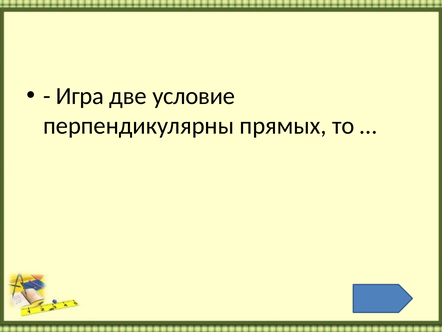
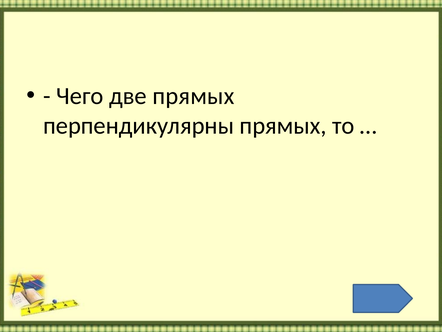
Игра: Игра -> Чего (80, 96)
две условие: условие -> прямых (193, 96)
